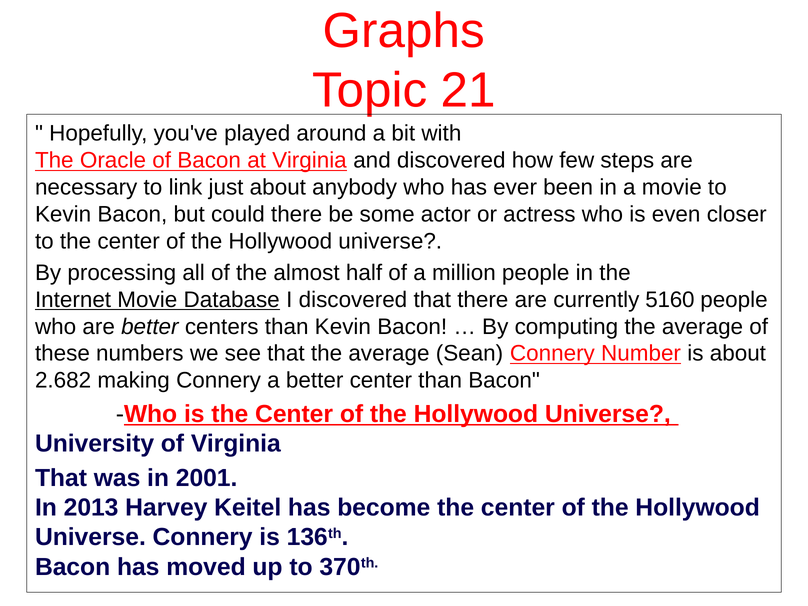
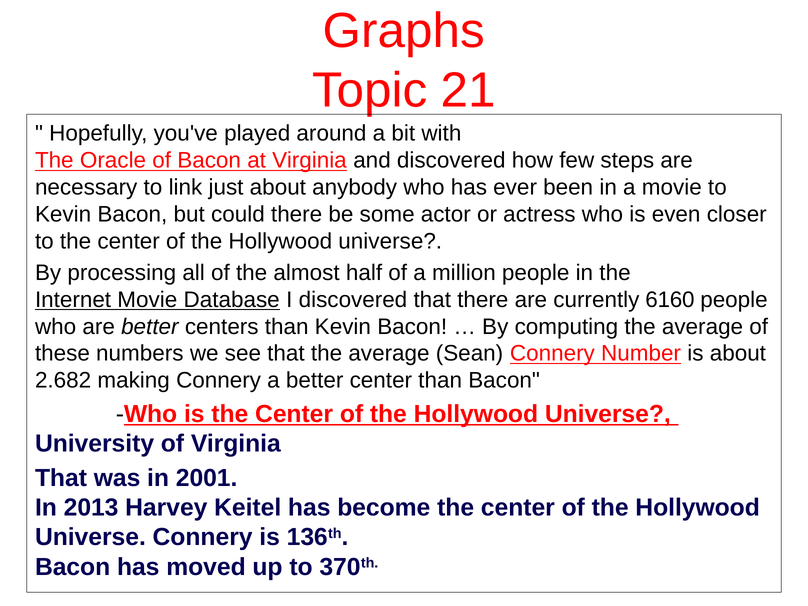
5160: 5160 -> 6160 (670, 300)
